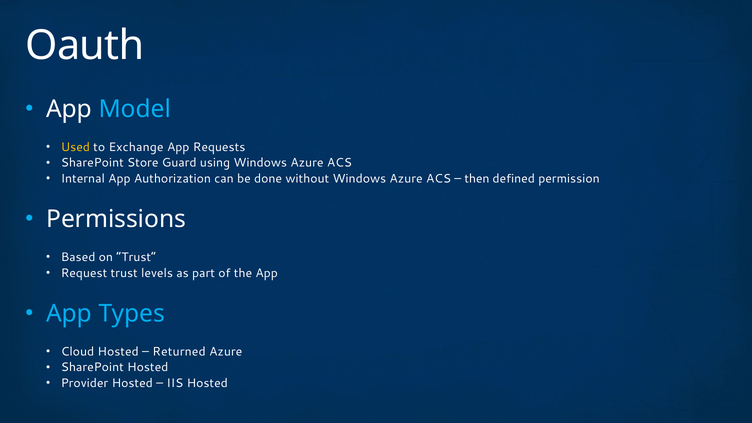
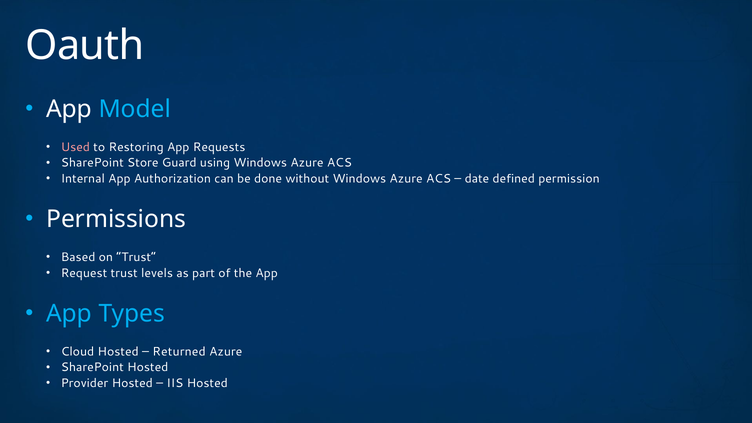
Used colour: yellow -> pink (75, 147)
Exchange: Exchange -> Restoring (136, 147)
then: then -> date (477, 179)
